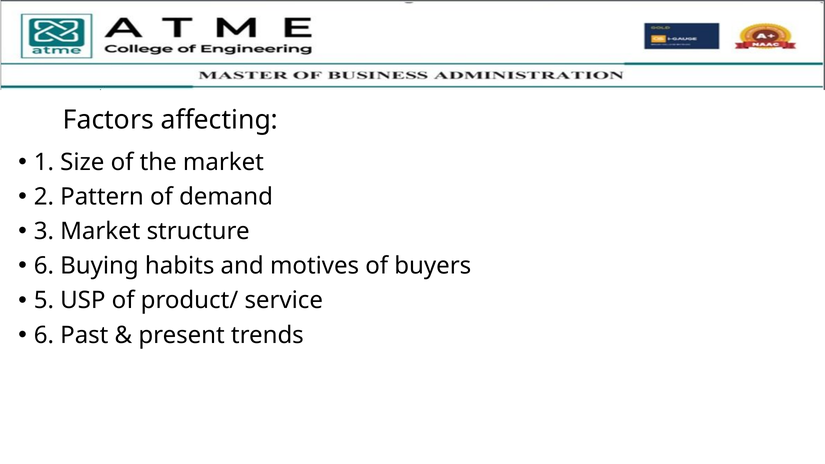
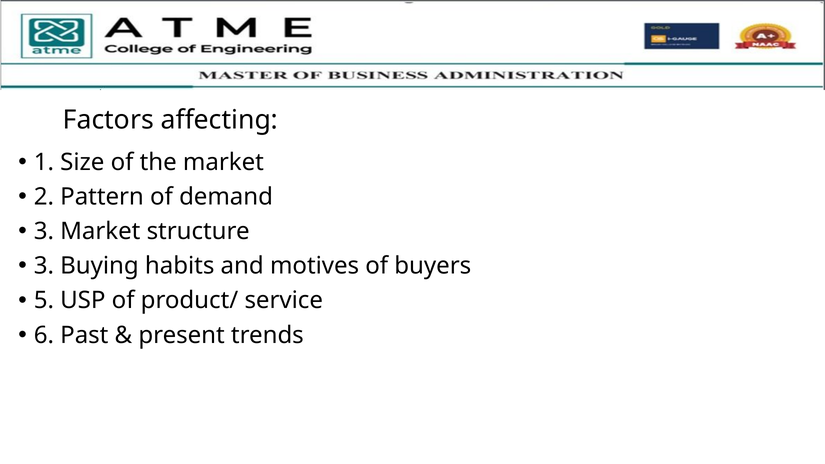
6: 6 -> 3 (44, 266)
